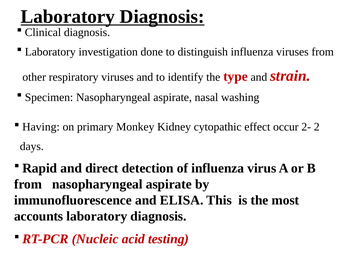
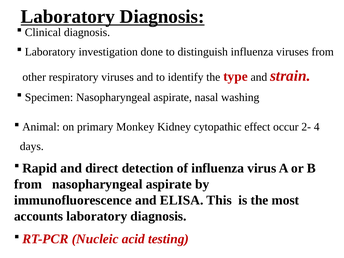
Having: Having -> Animal (41, 127)
2: 2 -> 4 (317, 127)
